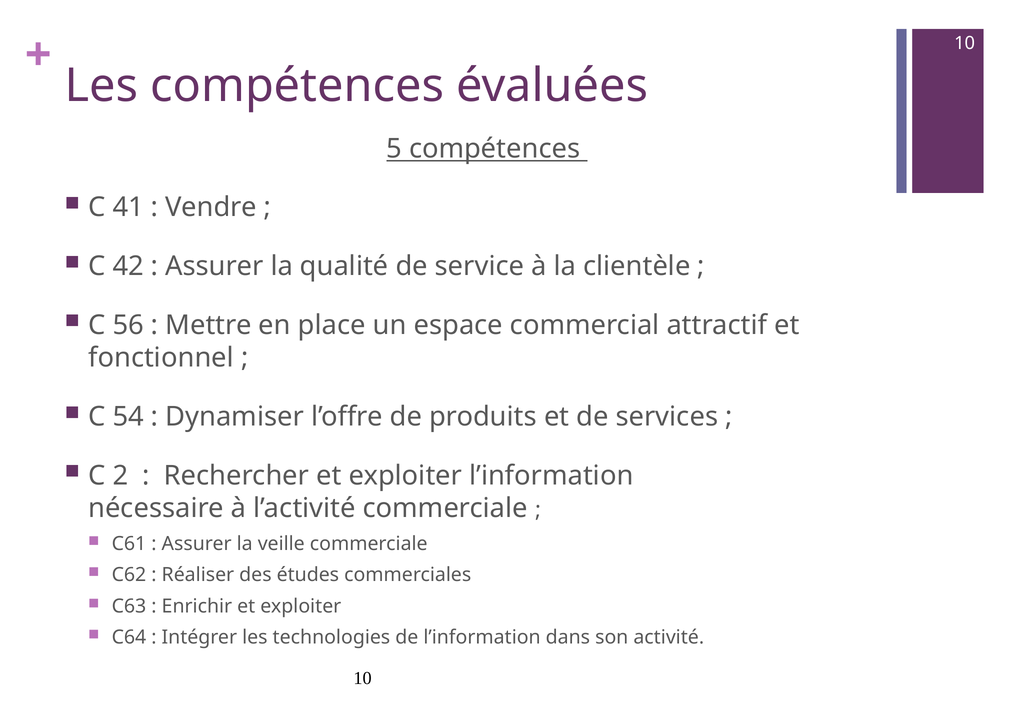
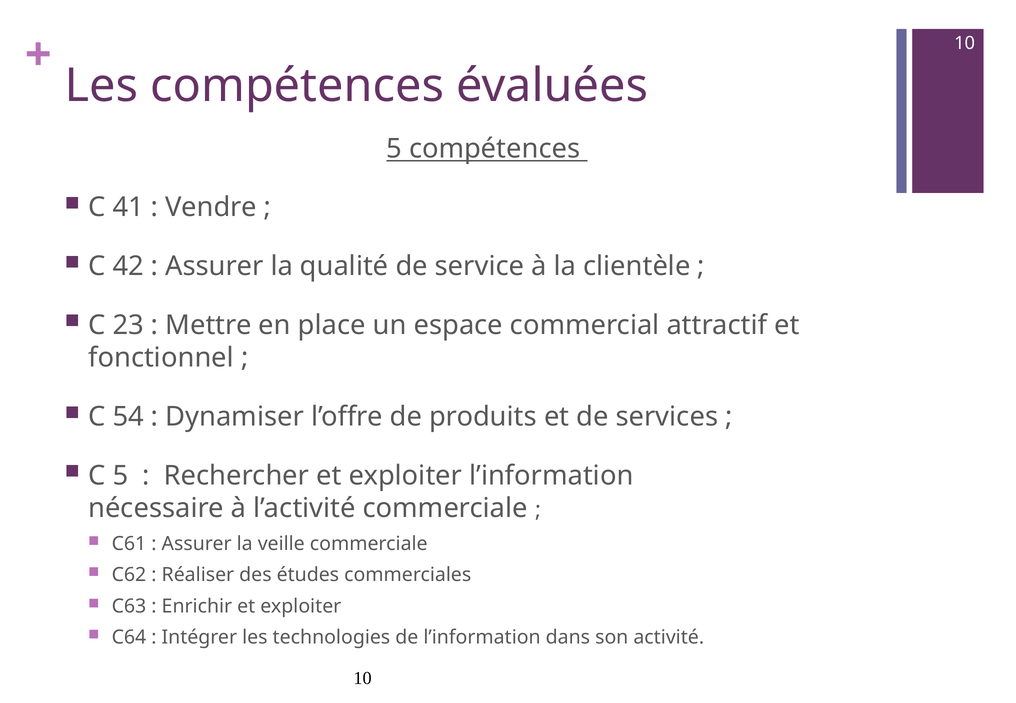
56: 56 -> 23 (128, 325)
C 2: 2 -> 5 (120, 476)
